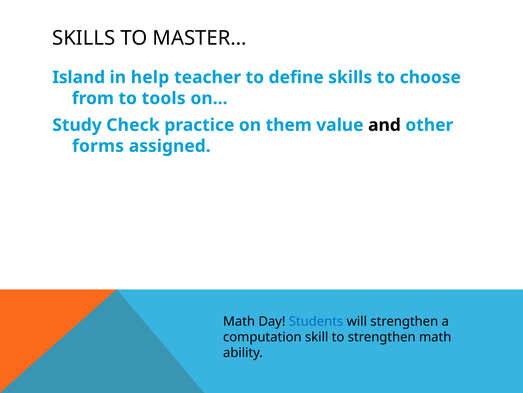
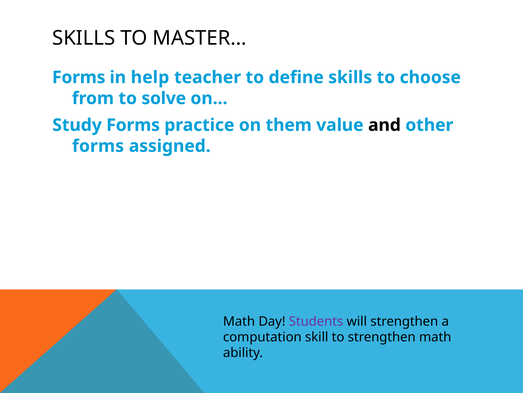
Island: Island -> Forms (79, 77)
tools: tools -> solve (164, 98)
Study Check: Check -> Forms (133, 125)
Students colour: blue -> purple (316, 321)
